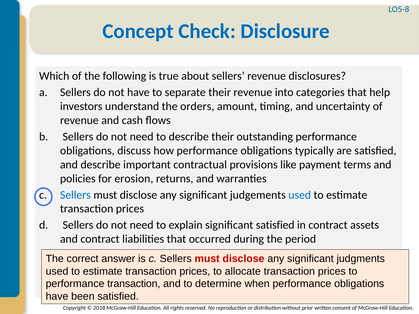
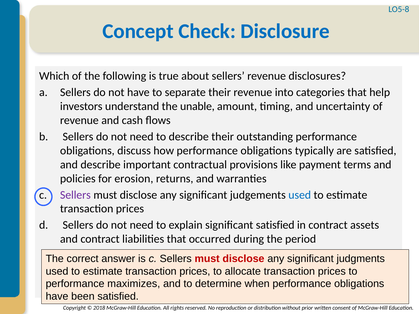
orders: orders -> unable (197, 106)
Sellers colour: blue -> purple (75, 195)
performance transaction: transaction -> maximizes (134, 284)
